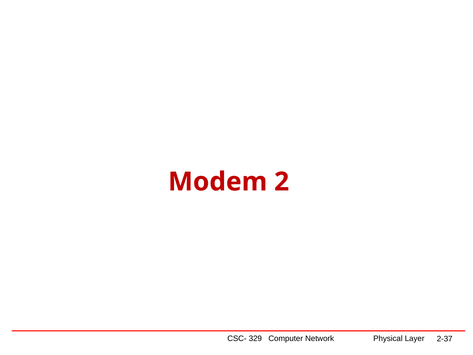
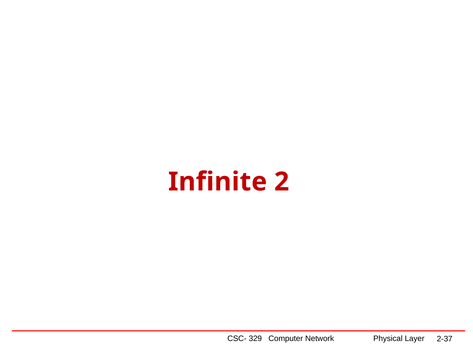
Modem: Modem -> Infinite (218, 182)
